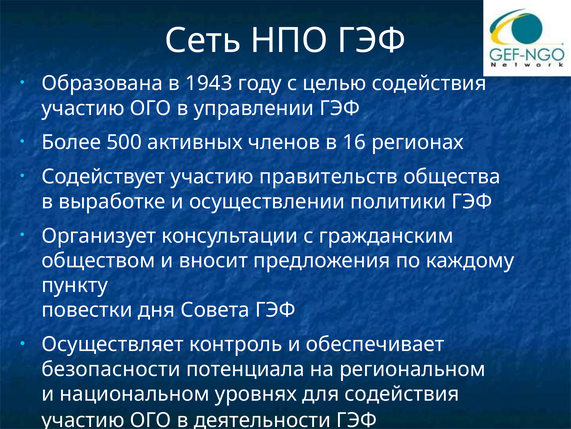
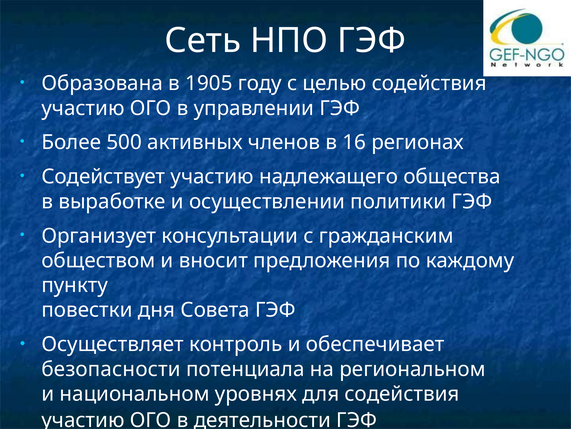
1943: 1943 -> 1905 (209, 83)
правительств: правительств -> надлежащего (328, 176)
